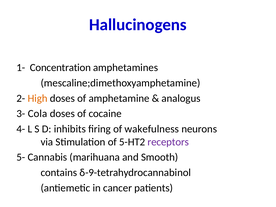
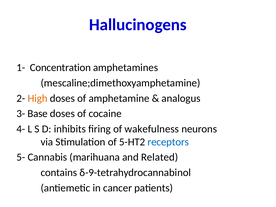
Cola: Cola -> Base (38, 114)
receptors colour: purple -> blue (168, 142)
Smooth: Smooth -> Related (160, 157)
